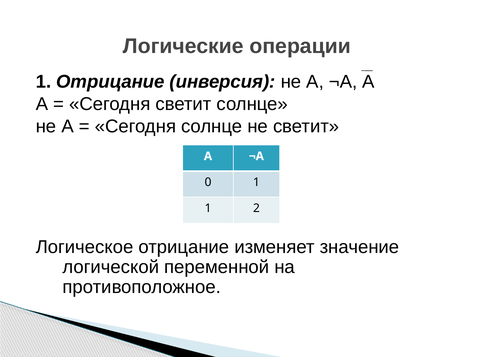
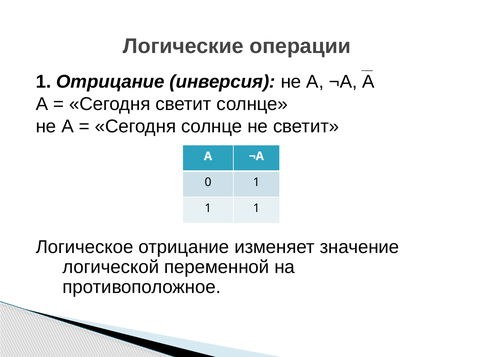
2: 2 -> 1 (256, 209)
